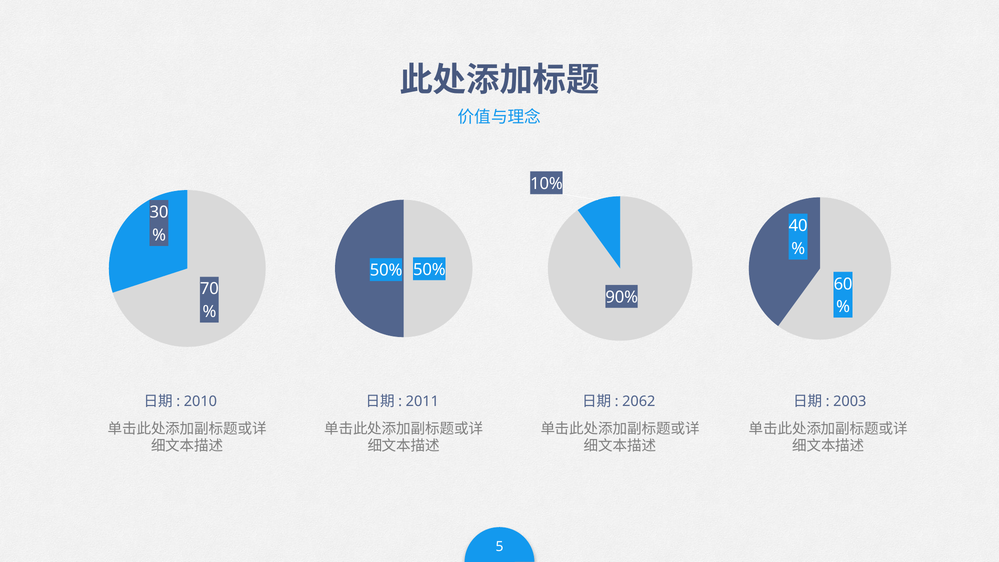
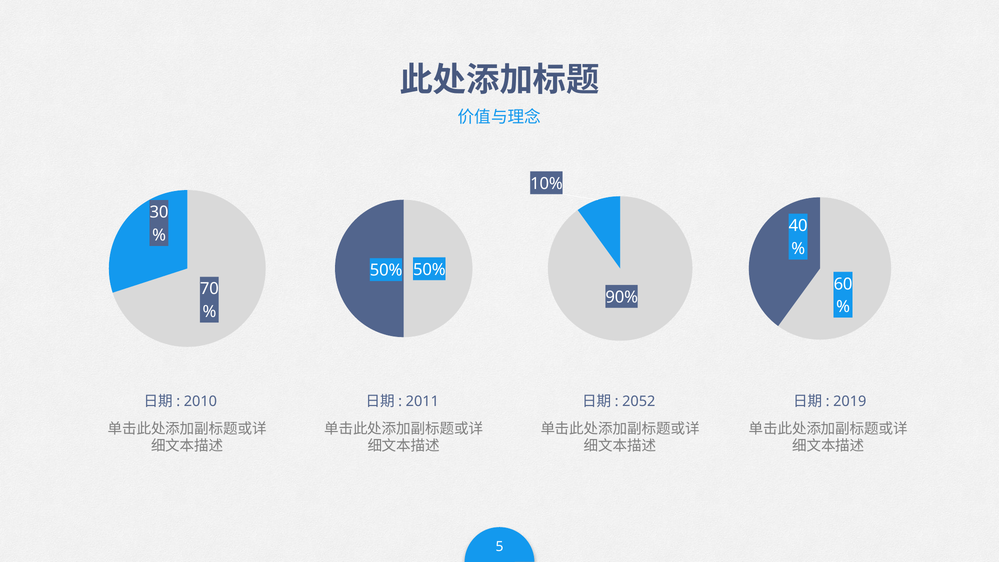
2062: 2062 -> 2052 (639, 401)
2003: 2003 -> 2019 (850, 401)
